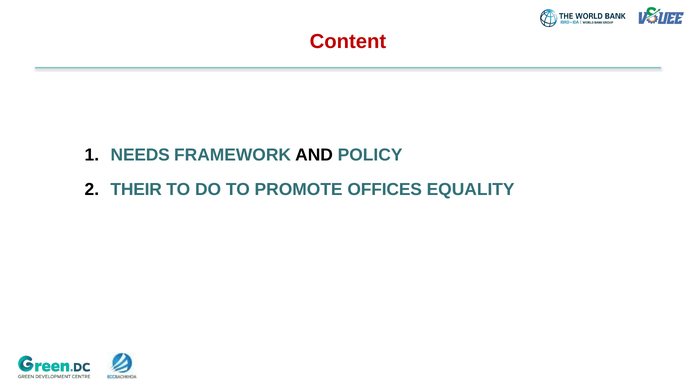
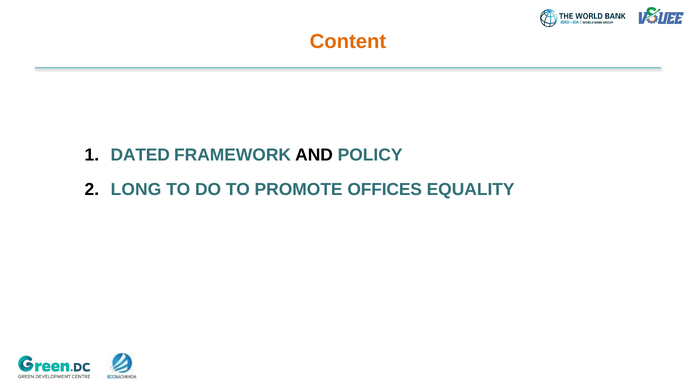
Content colour: red -> orange (348, 42)
NEEDS: NEEDS -> DATED (140, 155)
THEIR: THEIR -> LONG (136, 190)
